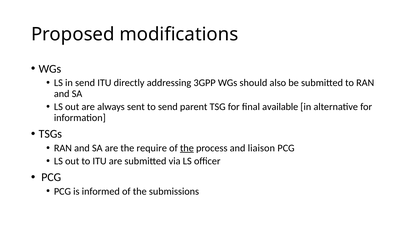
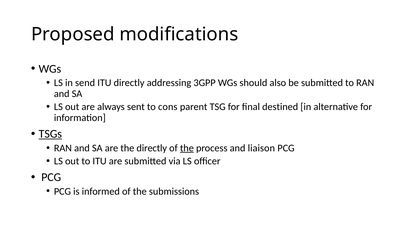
to send: send -> cons (168, 107)
available: available -> destined (280, 107)
TSGs underline: none -> present (50, 134)
the require: require -> directly (152, 148)
